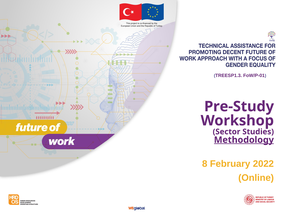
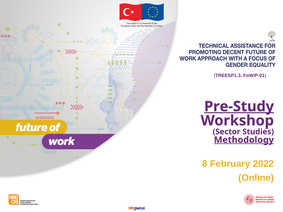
Pre-Study underline: none -> present (239, 107)
